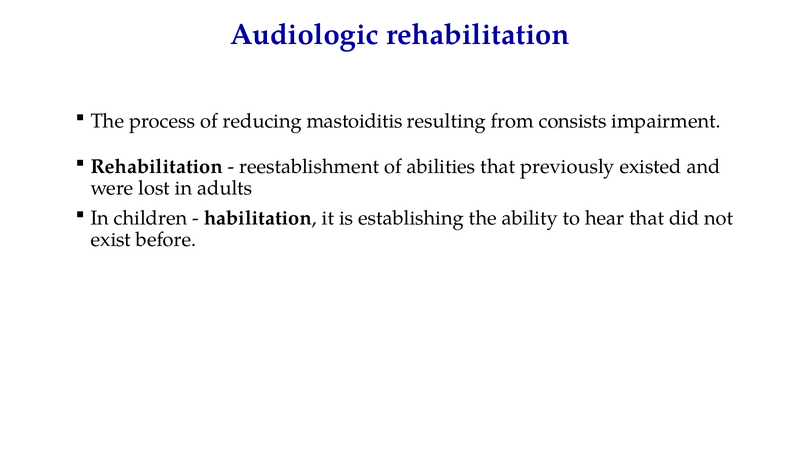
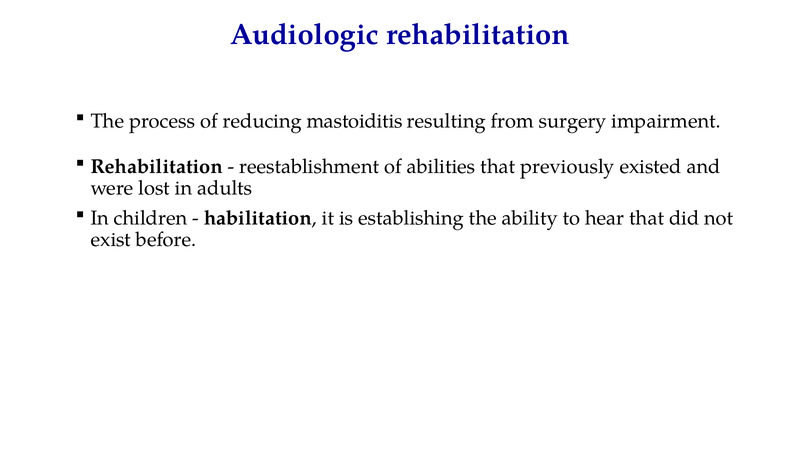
consists: consists -> surgery (573, 121)
